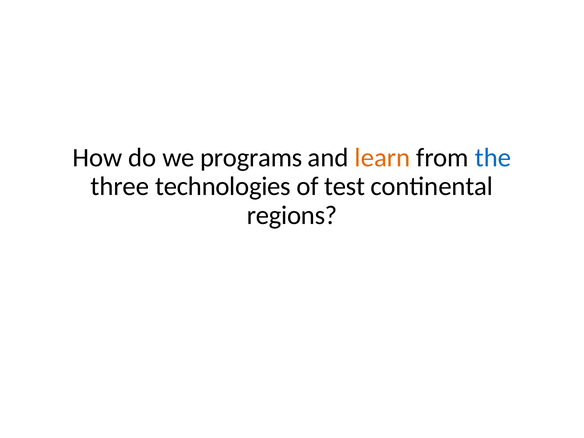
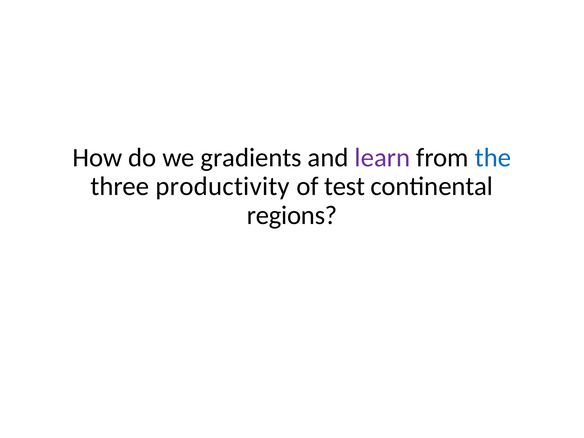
programs: programs -> gradients (251, 158)
learn colour: orange -> purple (382, 158)
technologies: technologies -> productivity (223, 186)
